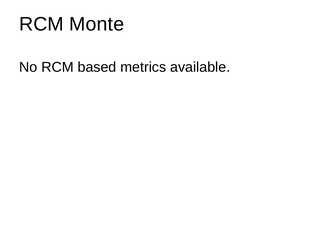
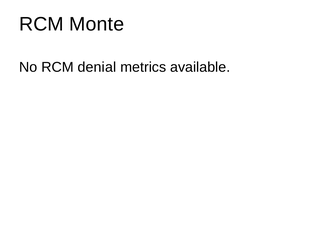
based: based -> denial (97, 67)
